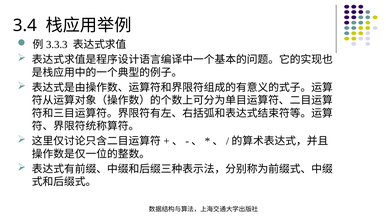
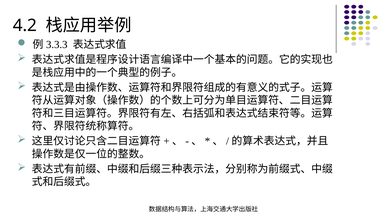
3.4: 3.4 -> 4.2 (25, 25)
